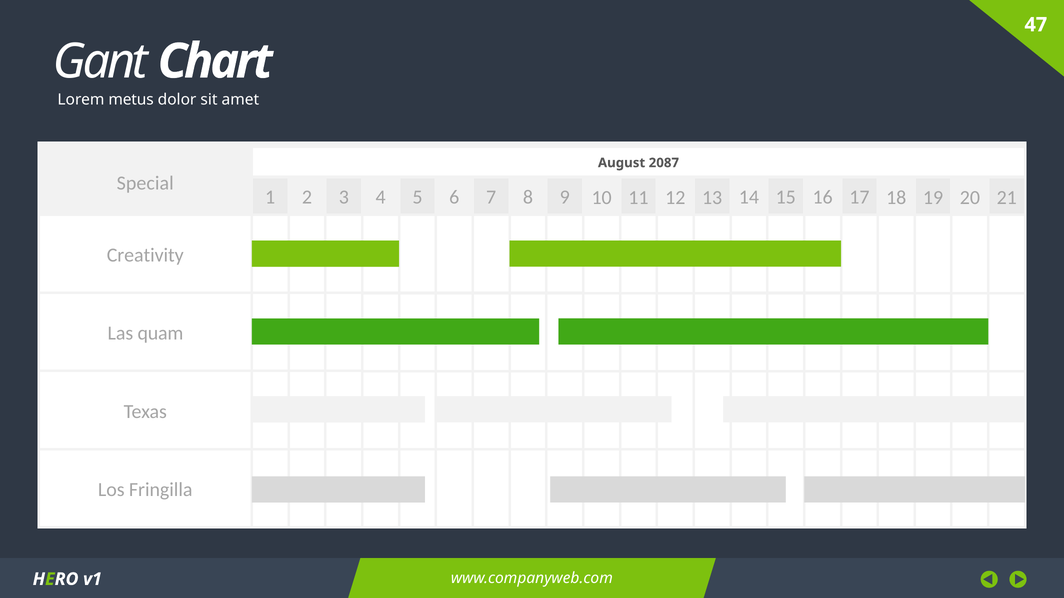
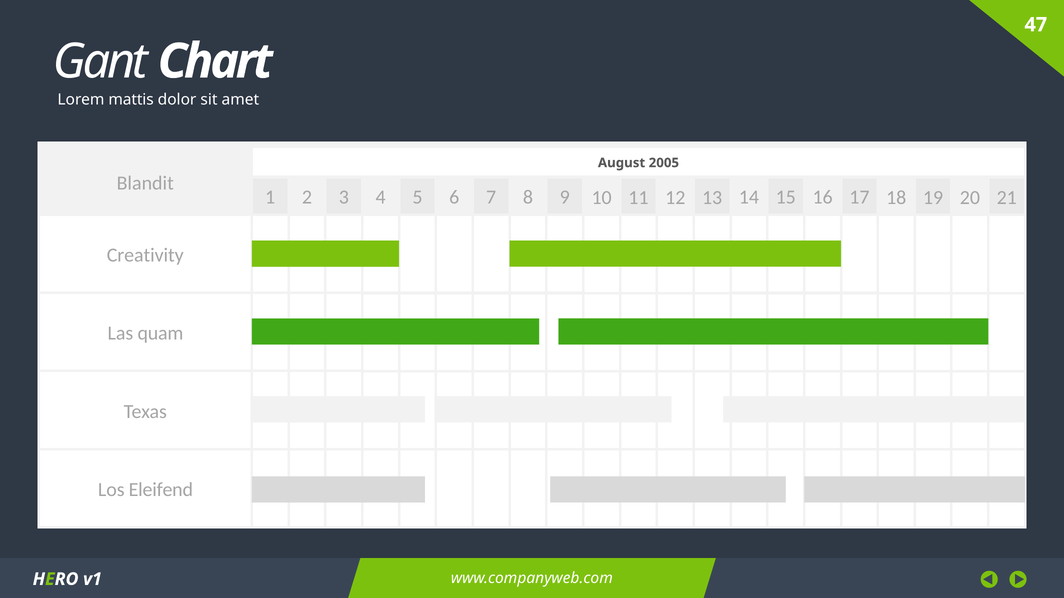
metus: metus -> mattis (131, 100)
2087: 2087 -> 2005 (664, 163)
Special: Special -> Blandit (145, 184)
Fringilla: Fringilla -> Eleifend (161, 490)
